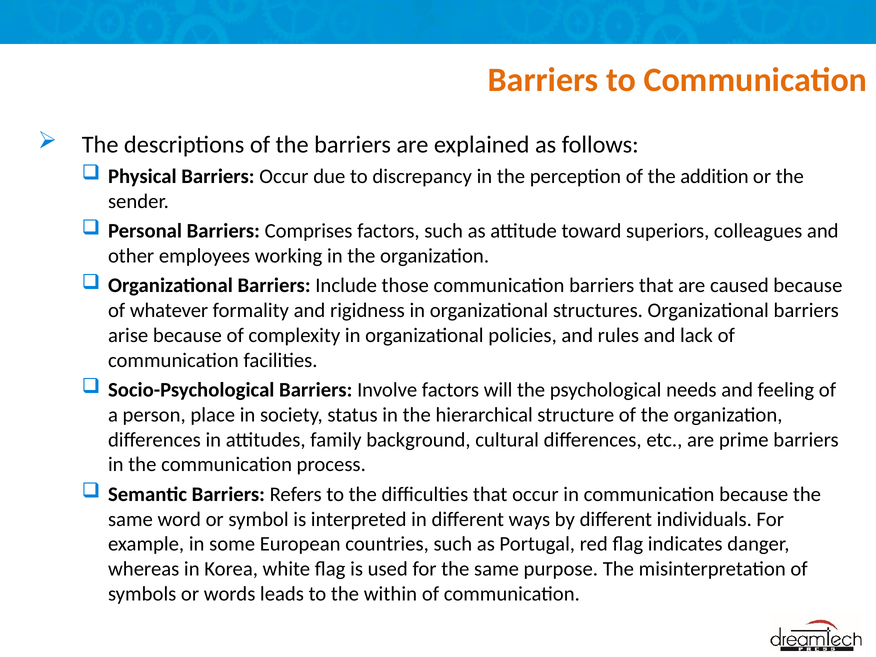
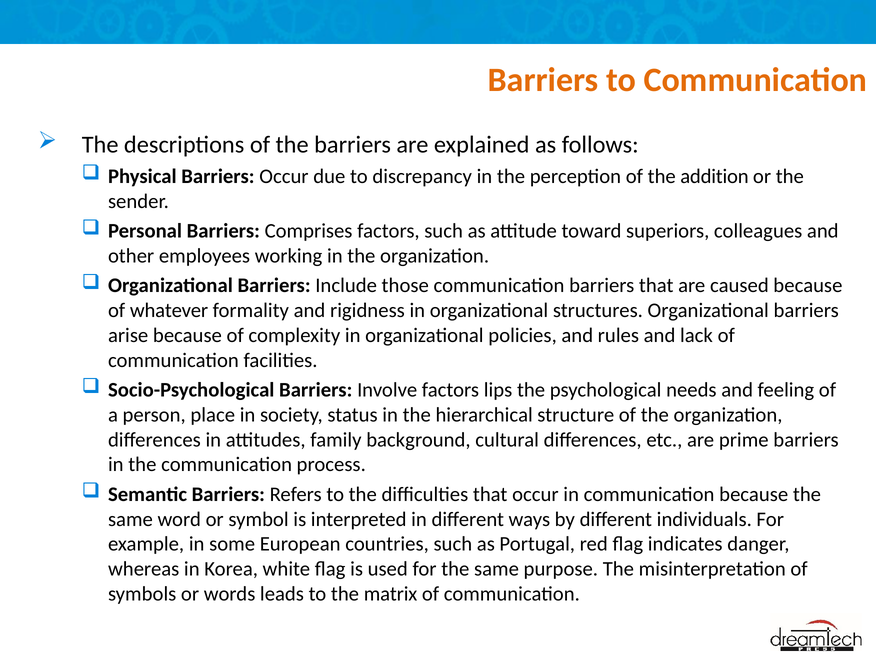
will: will -> lips (498, 390)
within: within -> matrix (391, 594)
